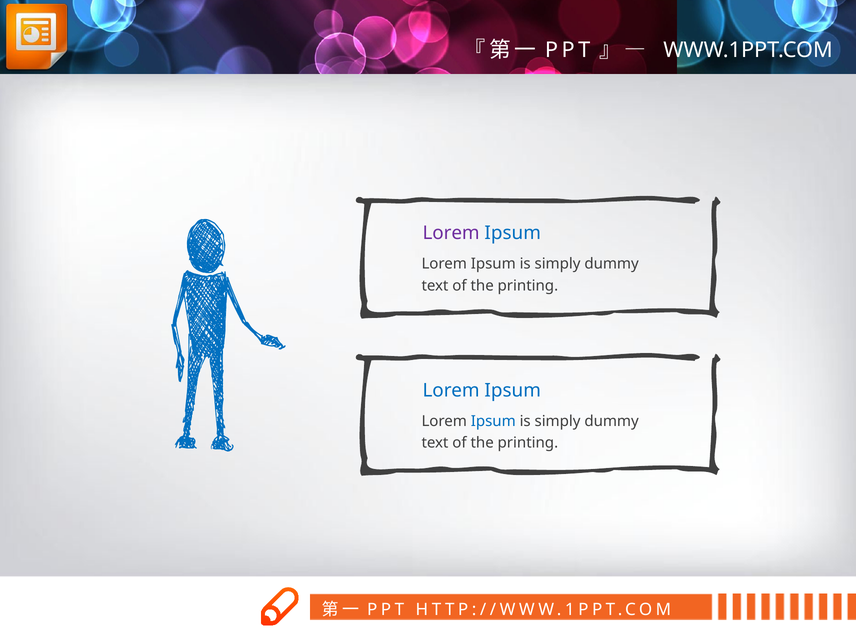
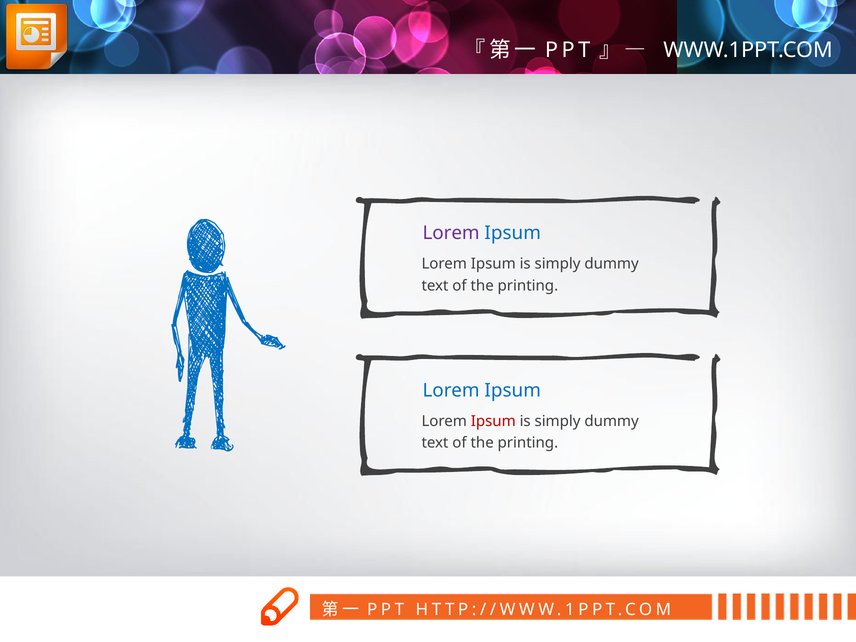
Ipsum colour: blue -> red (493, 421)
